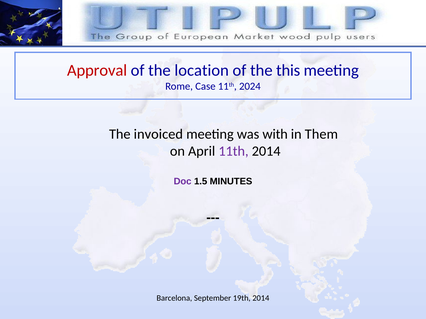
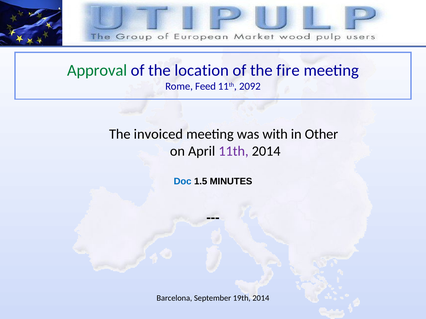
Approval colour: red -> green (97, 71)
this: this -> fire (288, 71)
Case: Case -> Feed (206, 87)
2024: 2024 -> 2092 (250, 87)
Them: Them -> Other (321, 134)
Doc colour: purple -> blue (183, 182)
